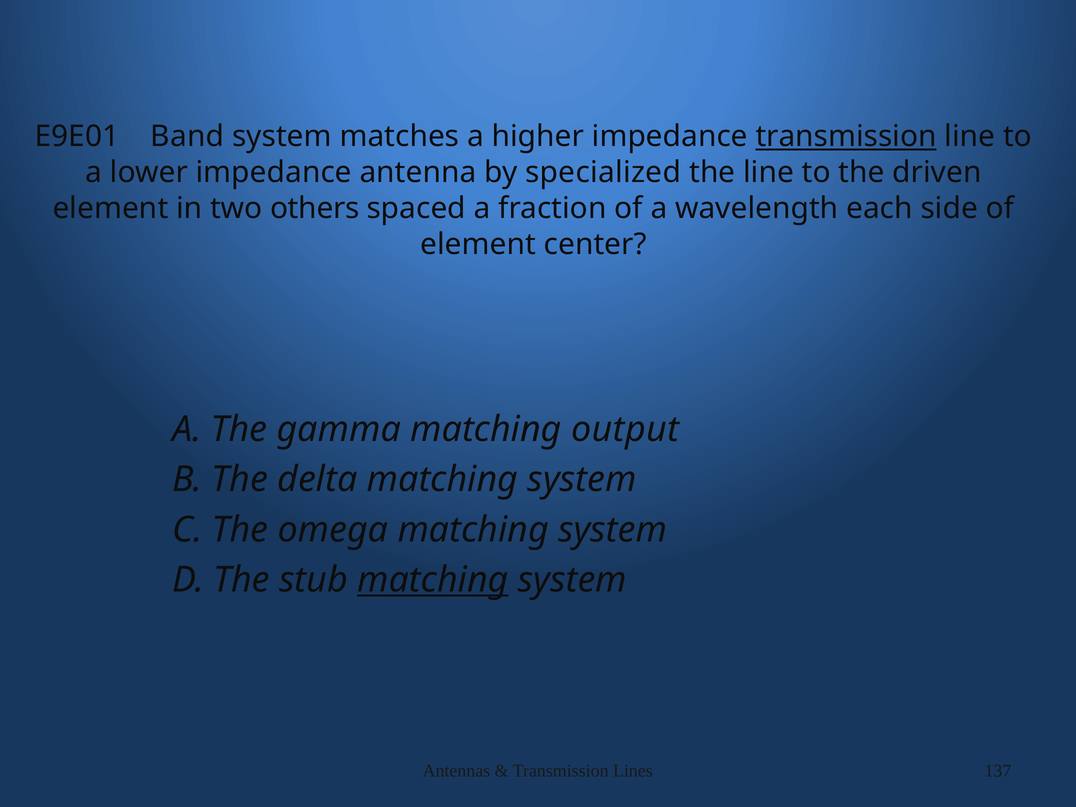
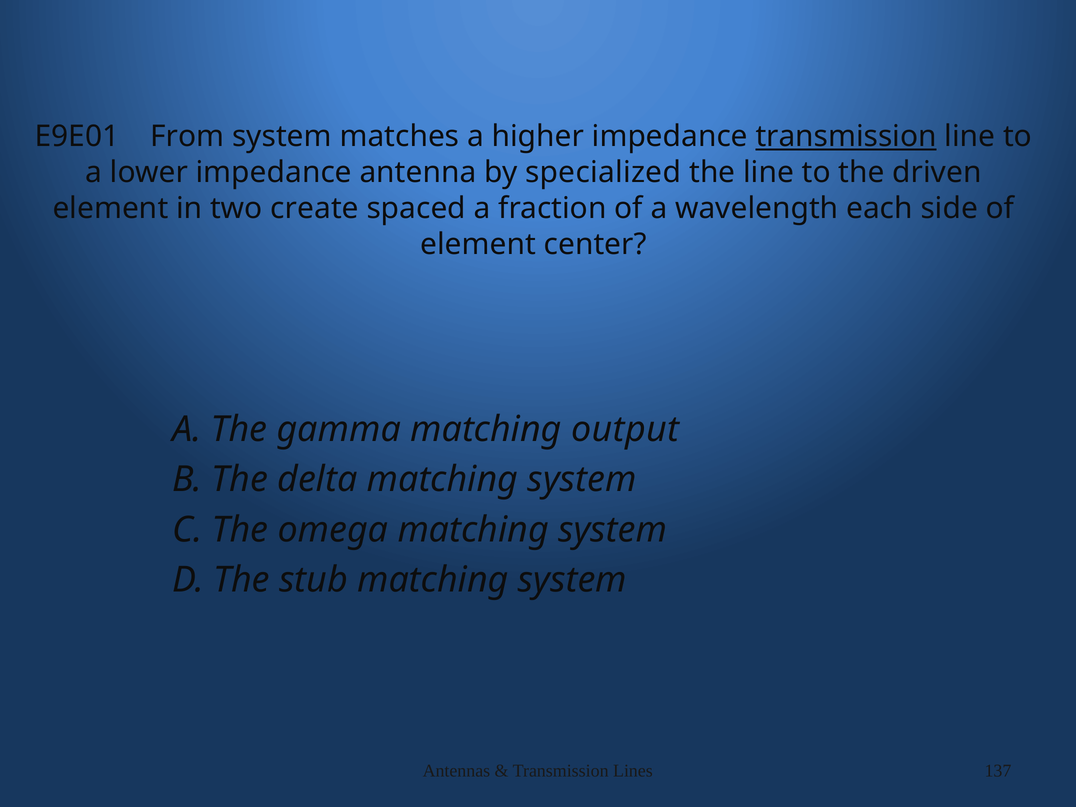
Band: Band -> From (187, 137)
others: others -> create (315, 208)
matching underline: present -> none (433, 580)
